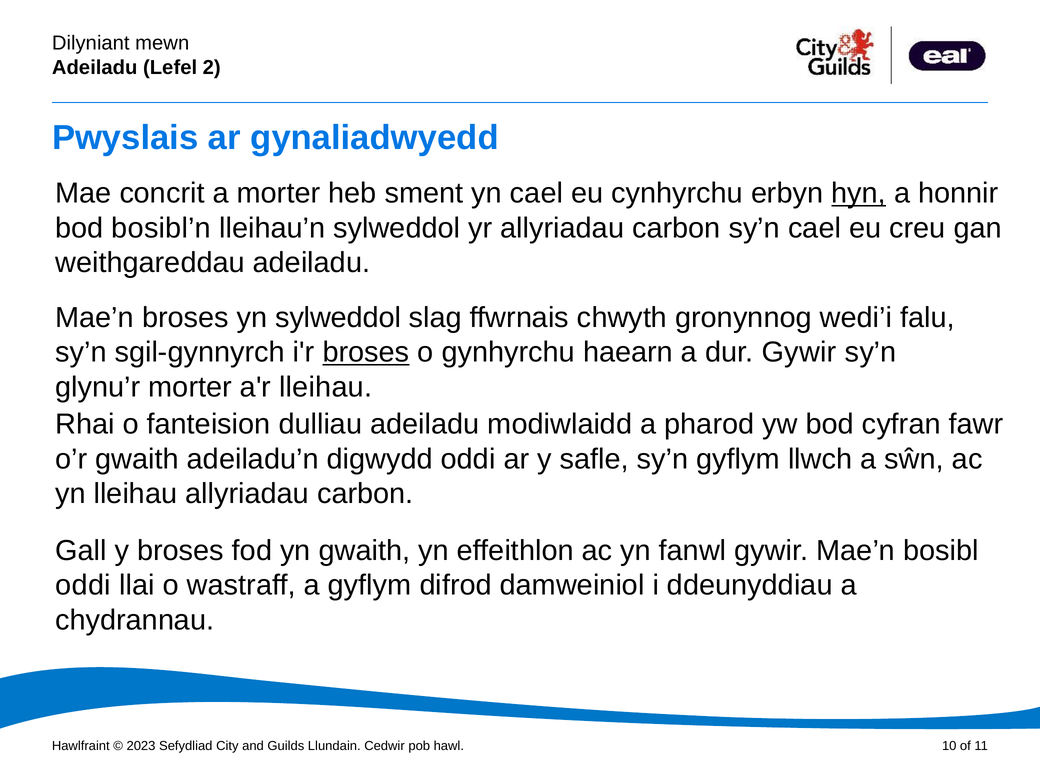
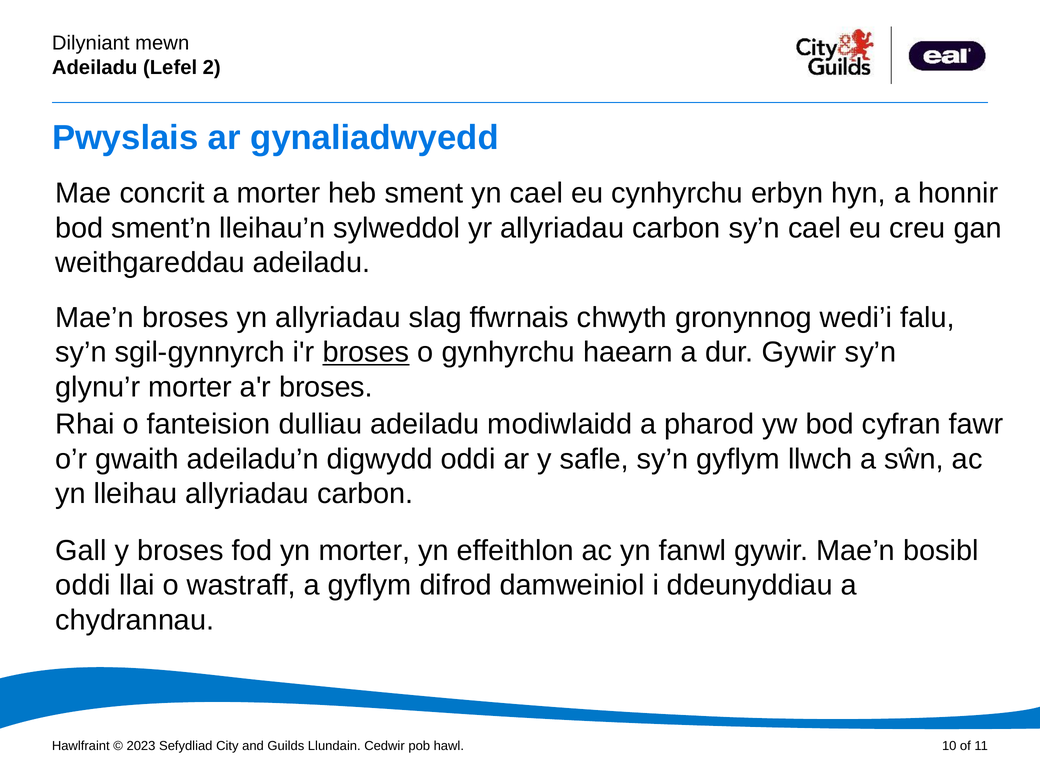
hyn underline: present -> none (859, 193)
bosibl’n: bosibl’n -> sment’n (161, 228)
yn sylweddol: sylweddol -> allyriadau (338, 318)
a'r lleihau: lleihau -> broses (326, 387)
yn gwaith: gwaith -> morter (364, 551)
